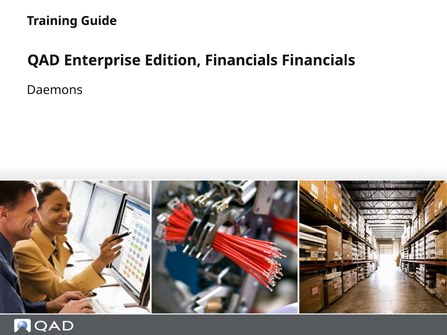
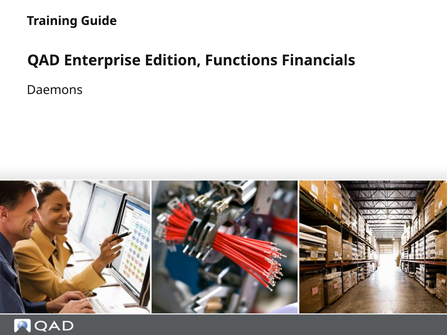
Edition Financials: Financials -> Functions (241, 60)
